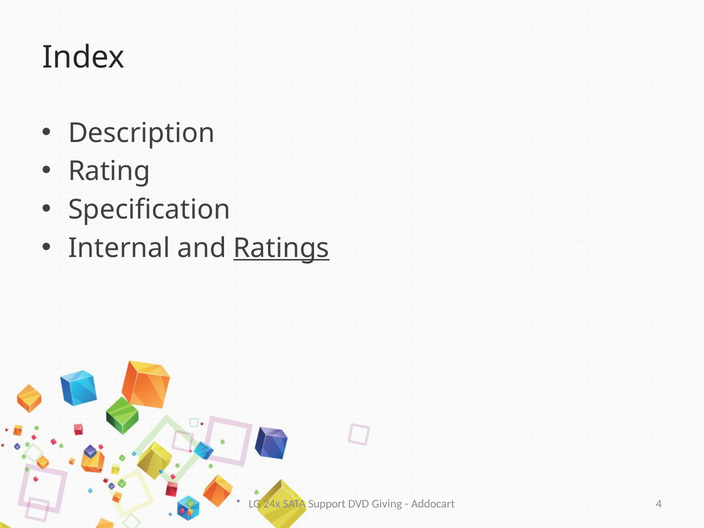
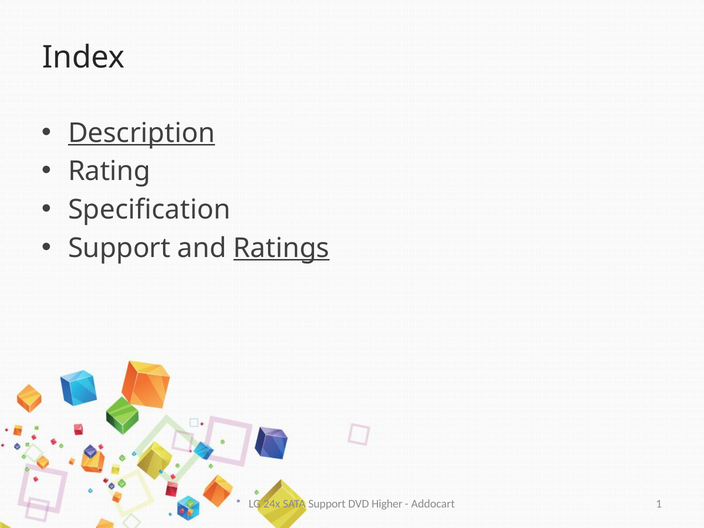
Description underline: none -> present (142, 133)
Internal: Internal -> Support (119, 248)
Giving: Giving -> Higher (387, 504)
4: 4 -> 1 (659, 504)
